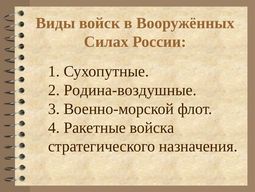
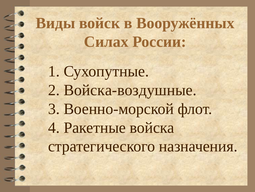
Родина-воздушные: Родина-воздушные -> Войска-воздушные (130, 90)
